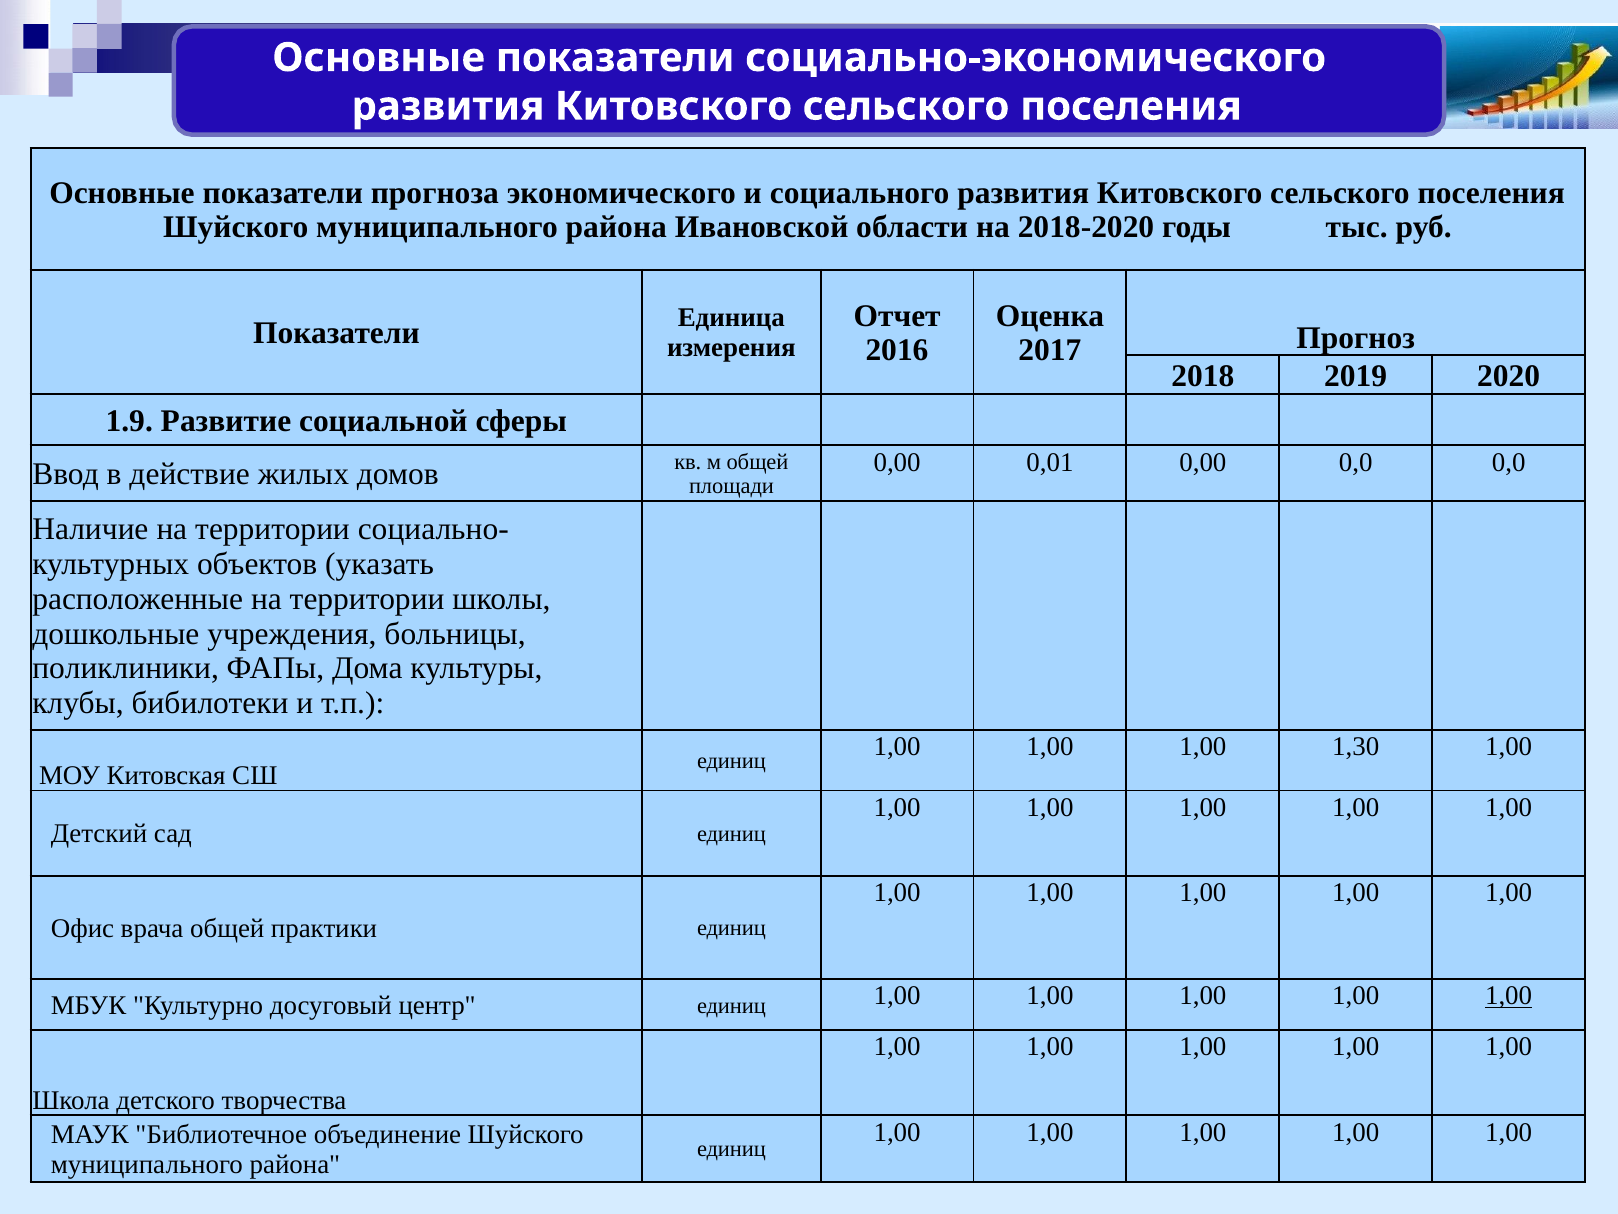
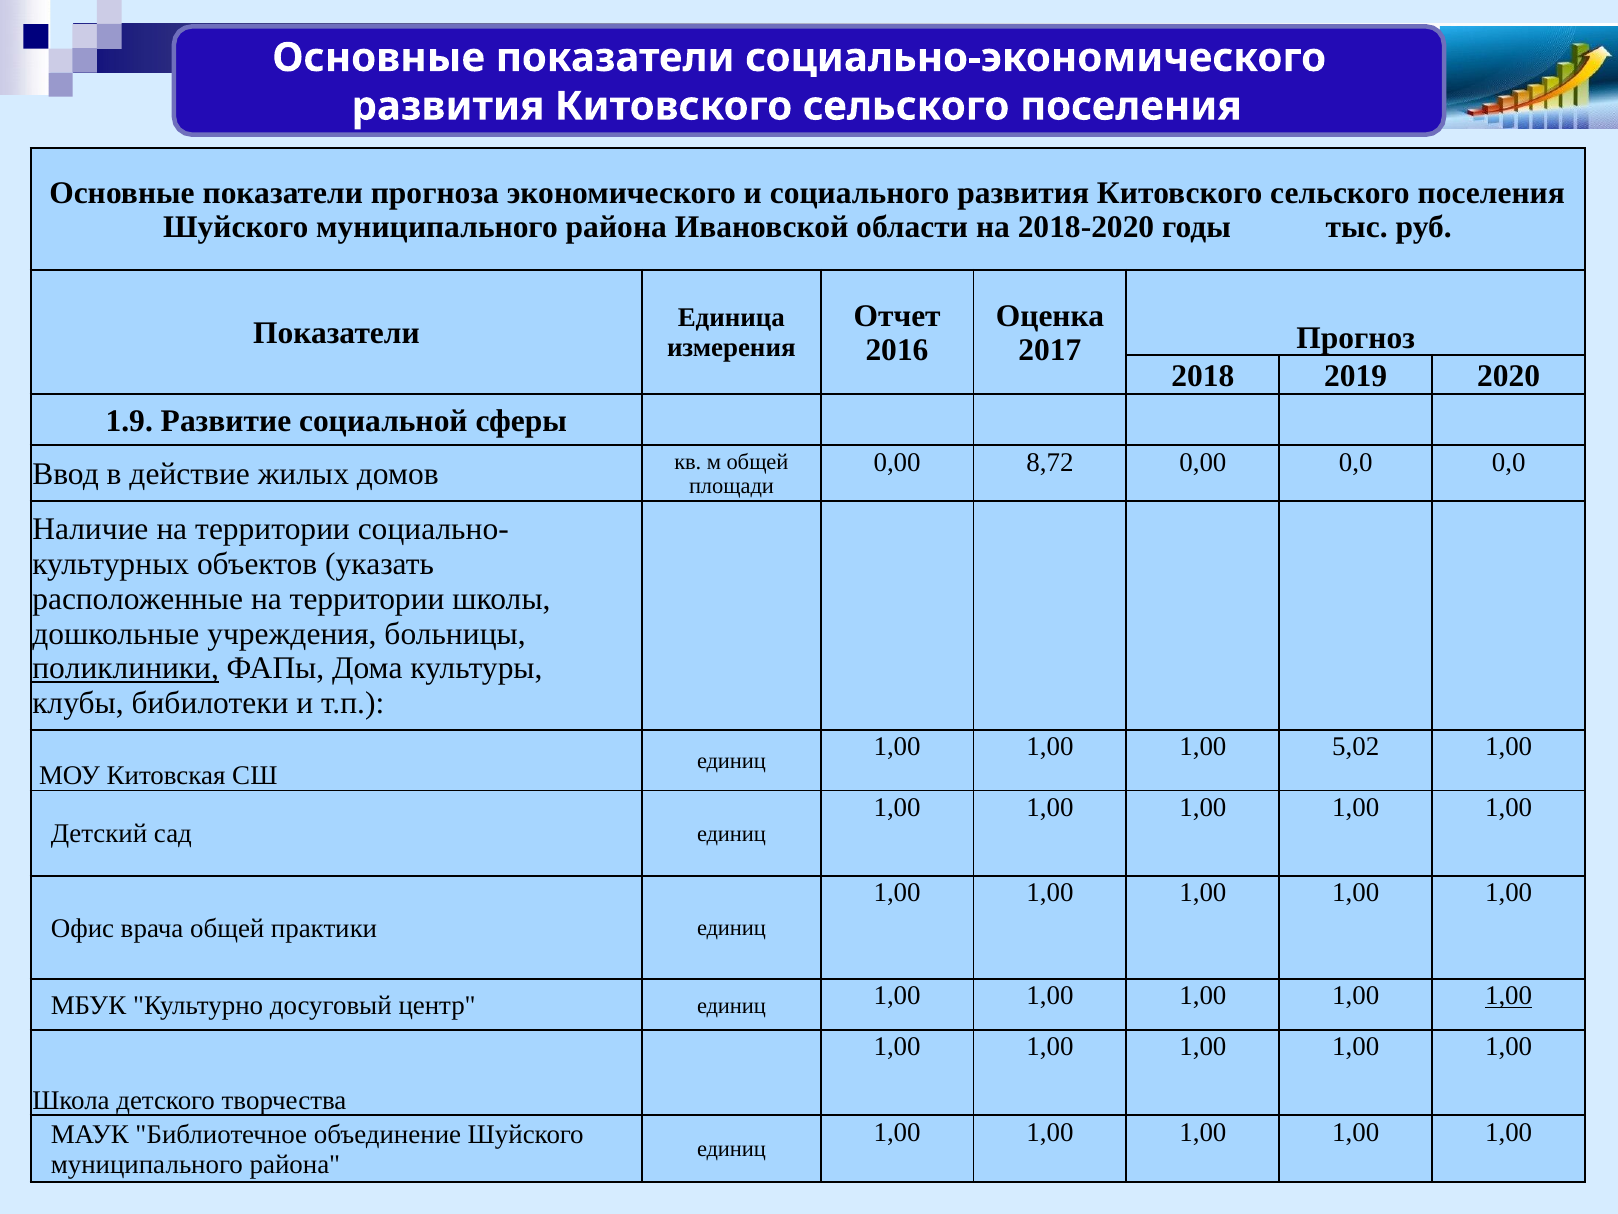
0,01: 0,01 -> 8,72 (1050, 462)
поликлиники underline: none -> present (126, 668)
1,30: 1,30 -> 5,02 (1356, 746)
